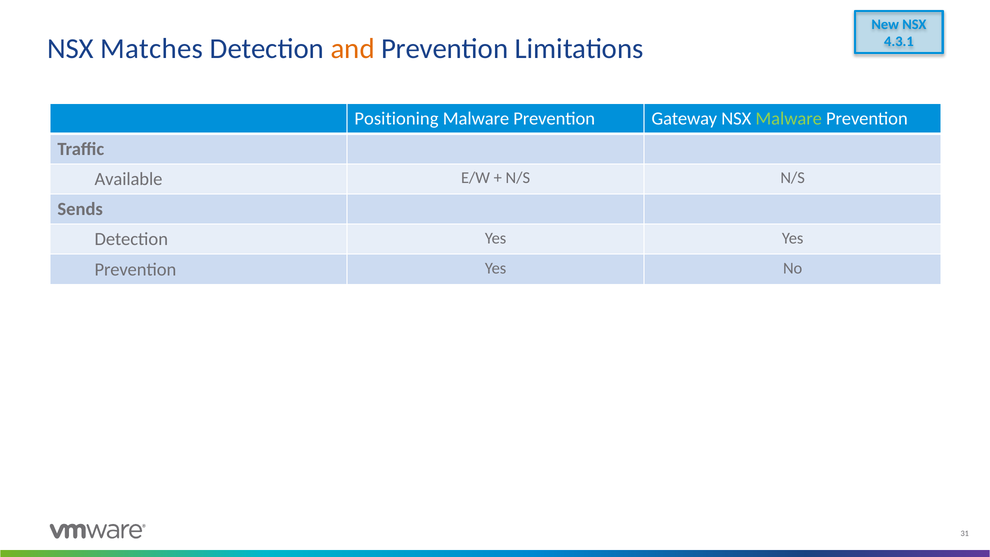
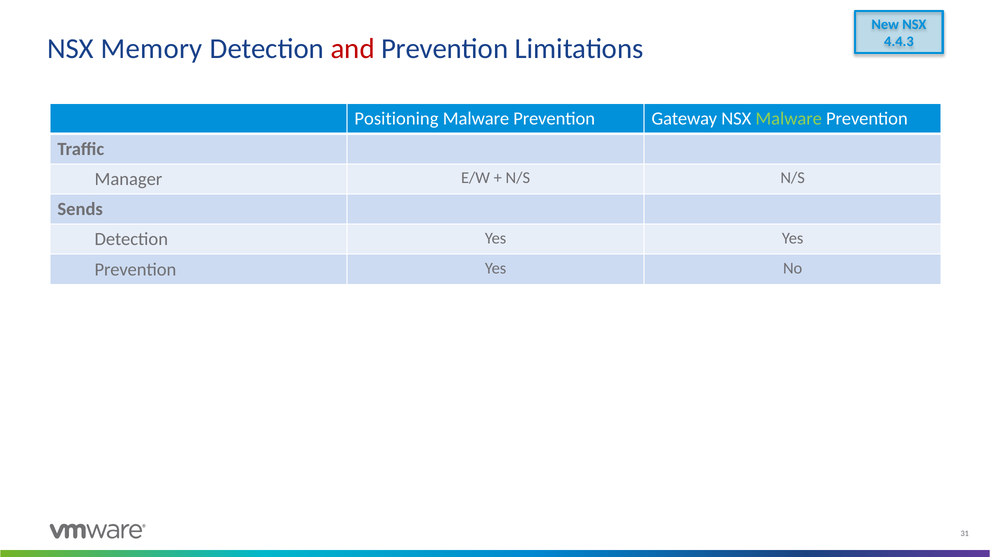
4.3.1: 4.3.1 -> 4.4.3 (899, 42)
Matches: Matches -> Memory (152, 49)
and colour: orange -> red (353, 49)
Available: Available -> Manager (128, 179)
